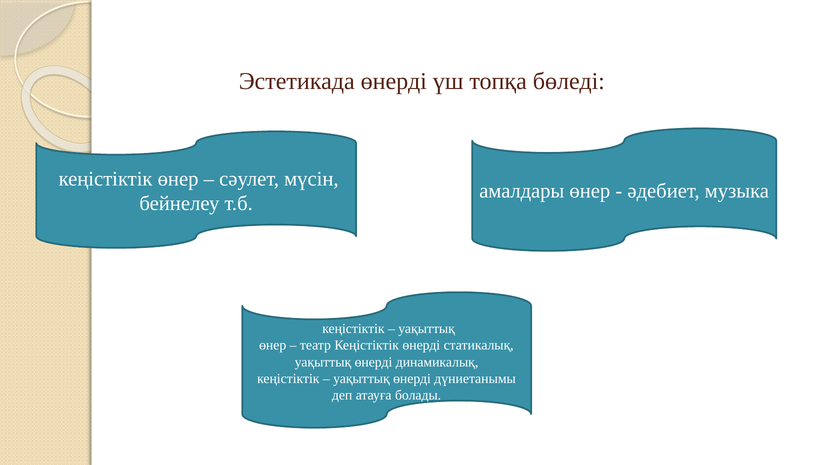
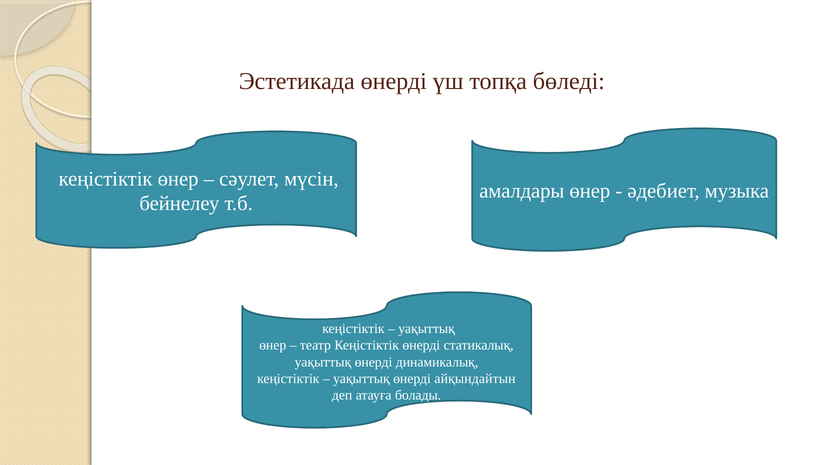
дүниетанымы: дүниетанымы -> айқындайтын (475, 378)
